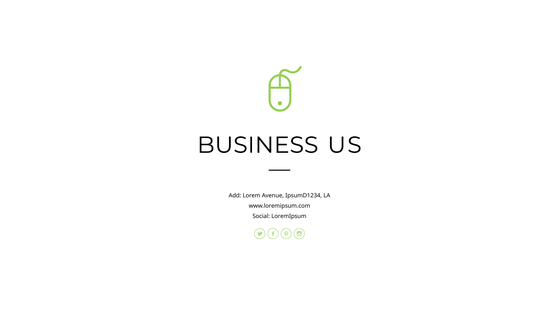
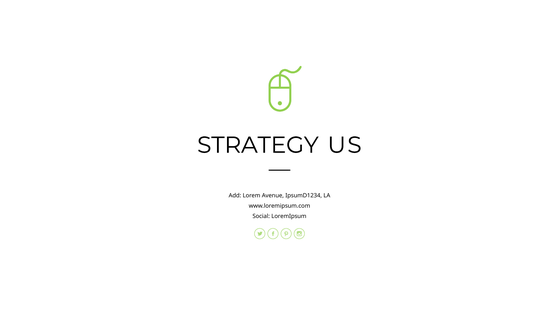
BUSINESS: BUSINESS -> STRATEGY (258, 145)
